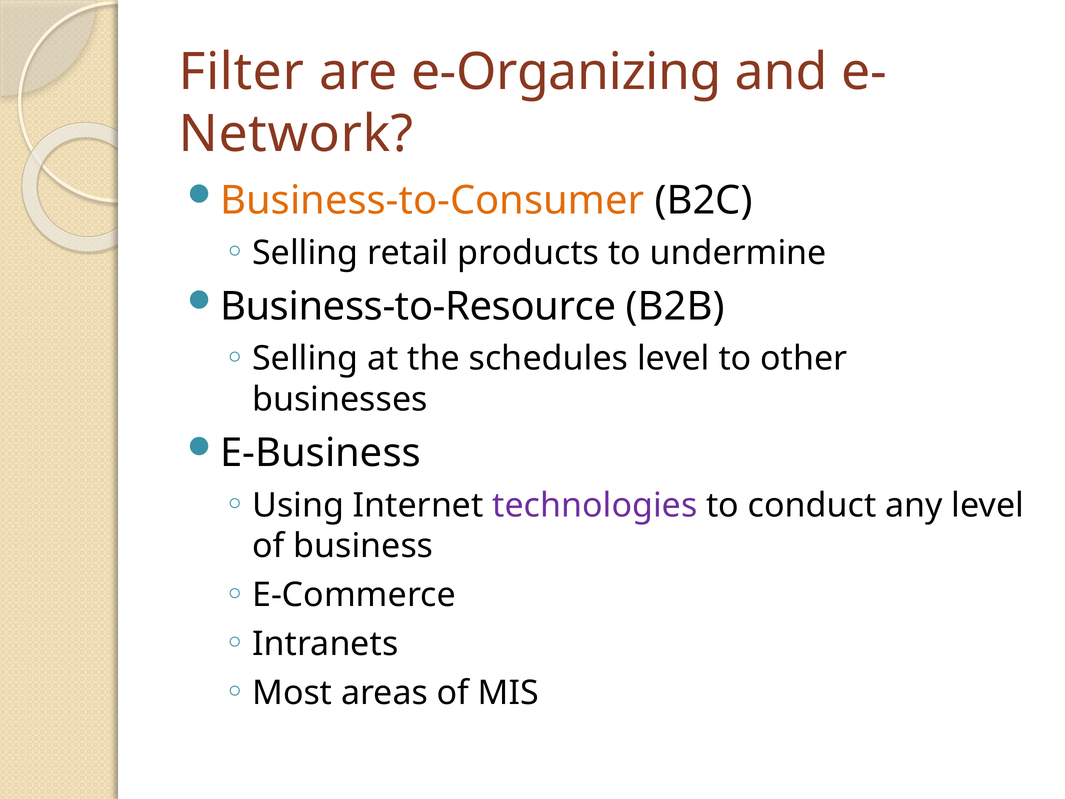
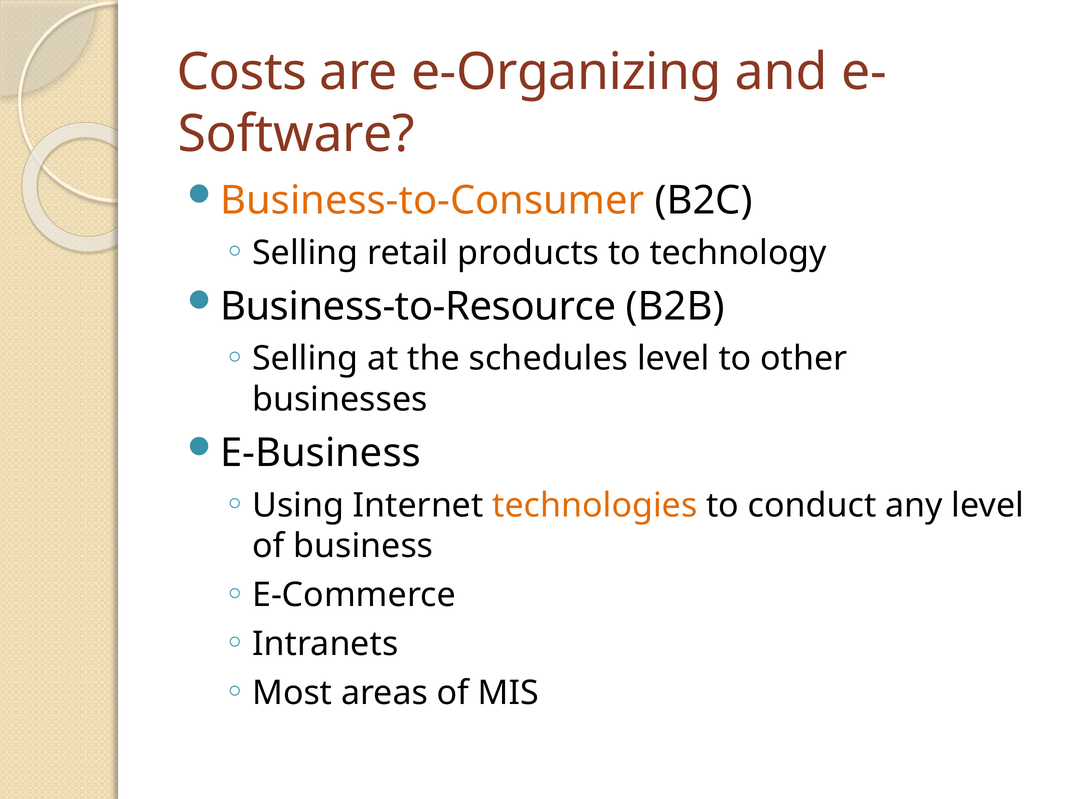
Filter: Filter -> Costs (242, 72)
Network: Network -> Software (296, 134)
undermine: undermine -> technology (738, 253)
technologies colour: purple -> orange (595, 505)
